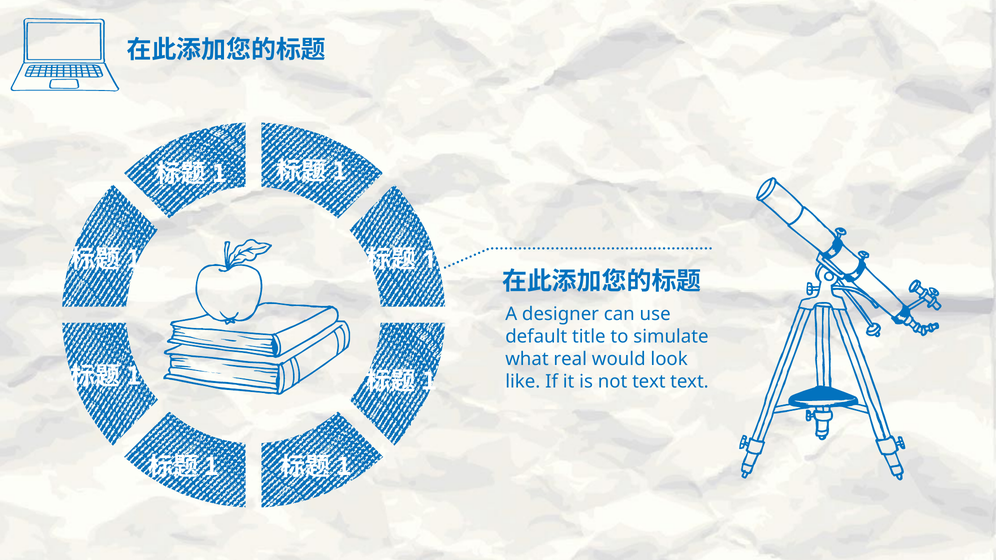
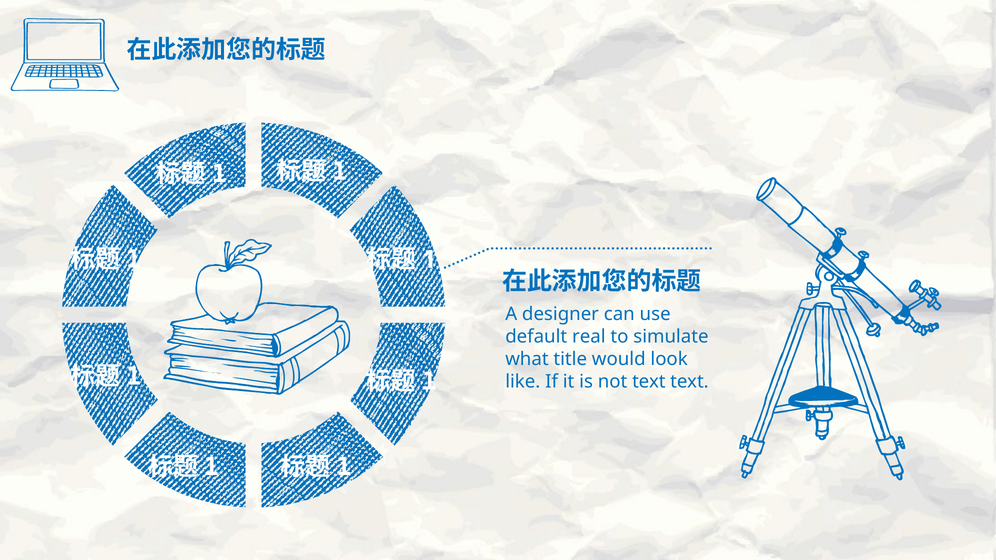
title: title -> real (589, 337)
real: real -> title (570, 359)
